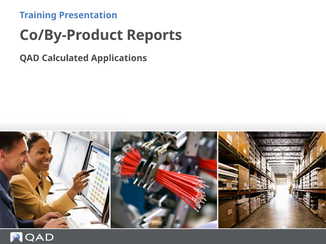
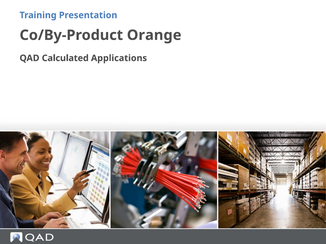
Reports: Reports -> Orange (154, 35)
